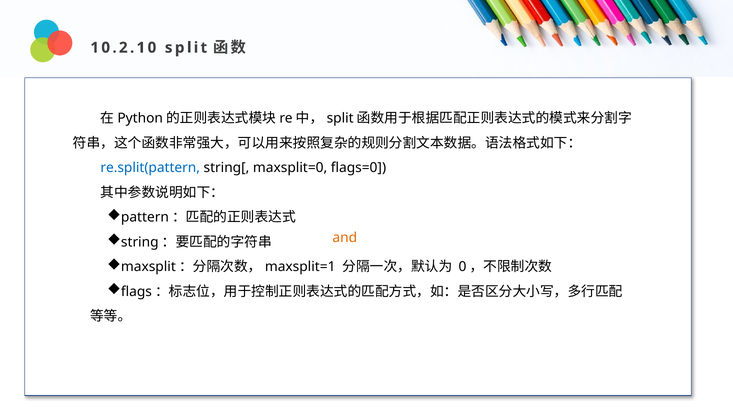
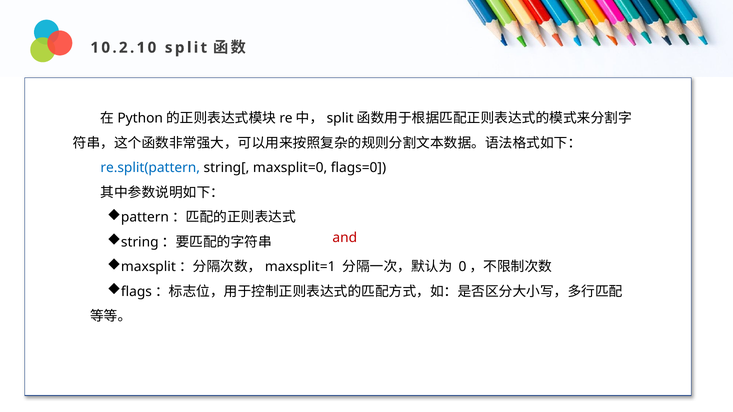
and colour: orange -> red (345, 238)
